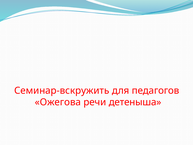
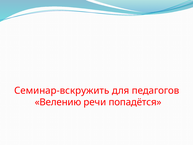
Ожегова: Ожегова -> Велению (58, 102)
детеныша: детеныша -> попадётся (135, 102)
